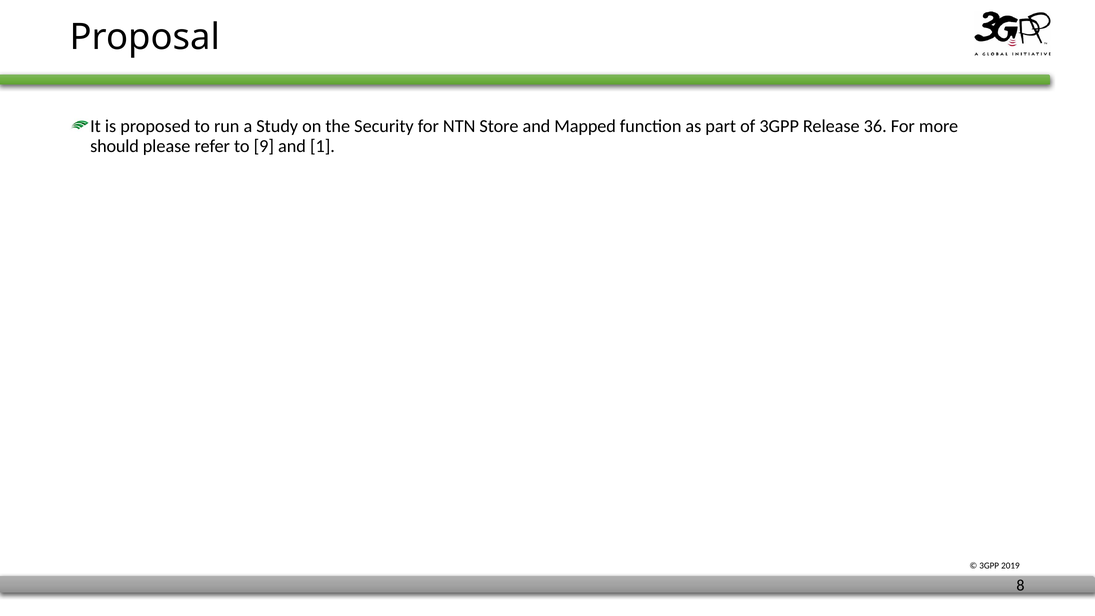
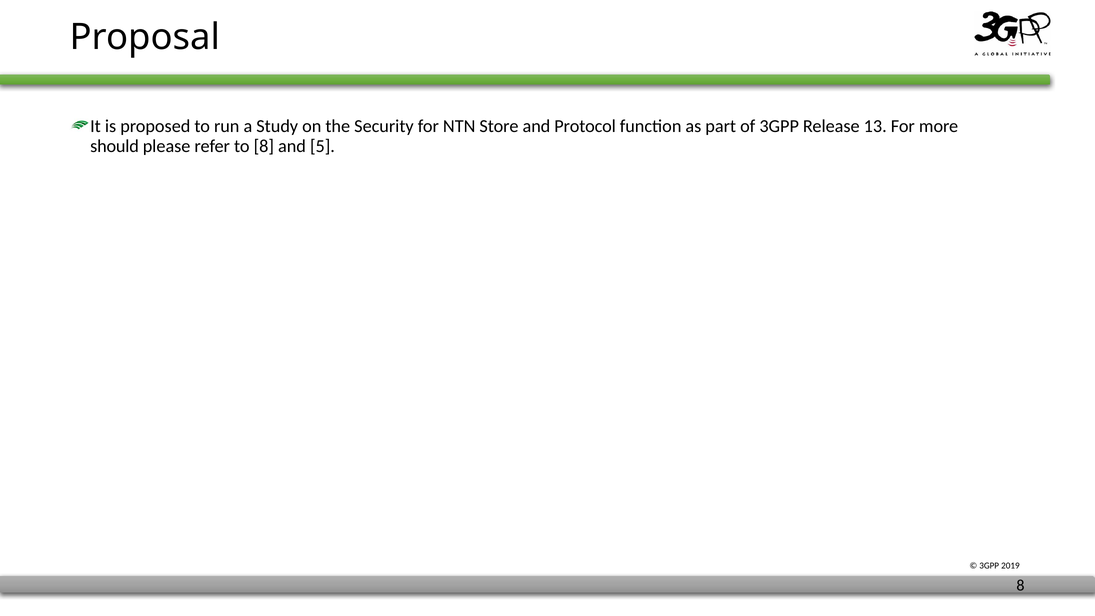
Mapped: Mapped -> Protocol (585, 126)
36: 36 -> 13 (875, 126)
to 9: 9 -> 8 (264, 146)
1: 1 -> 5 (322, 146)
